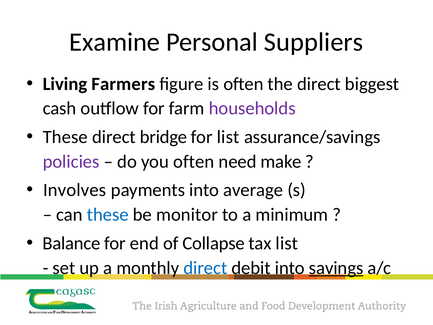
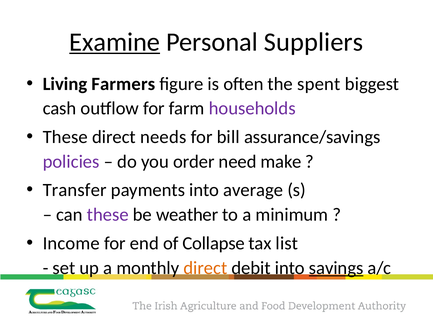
Examine underline: none -> present (115, 42)
the direct: direct -> spent (319, 84)
bridge: bridge -> needs (163, 137)
for list: list -> bill (228, 137)
you often: often -> order (194, 161)
Involves: Involves -> Transfer (75, 190)
these colour: blue -> purple (108, 215)
monitor: monitor -> weather (187, 215)
Balance: Balance -> Income (71, 243)
direct colour: blue -> orange (205, 268)
